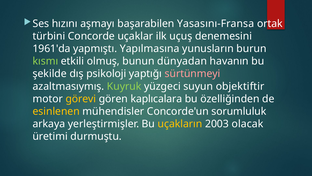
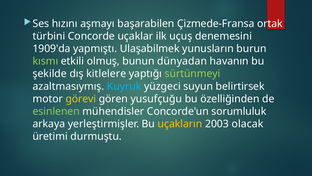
Yasasını-Fransa: Yasasını-Fransa -> Çizmede-Fransa (216, 24)
1961'da: 1961'da -> 1909'da (51, 49)
Yapılmasına: Yapılmasına -> Ulaşabilmek (150, 49)
psikoloji: psikoloji -> kitlelere (106, 74)
sürtünmeyi colour: pink -> light green (193, 74)
Kuyruk colour: light green -> light blue (124, 86)
objektiftir: objektiftir -> belirtirsek (240, 86)
kaplıcalara: kaplıcalara -> yusufçuğu (156, 99)
esinlenen colour: yellow -> light green (56, 111)
